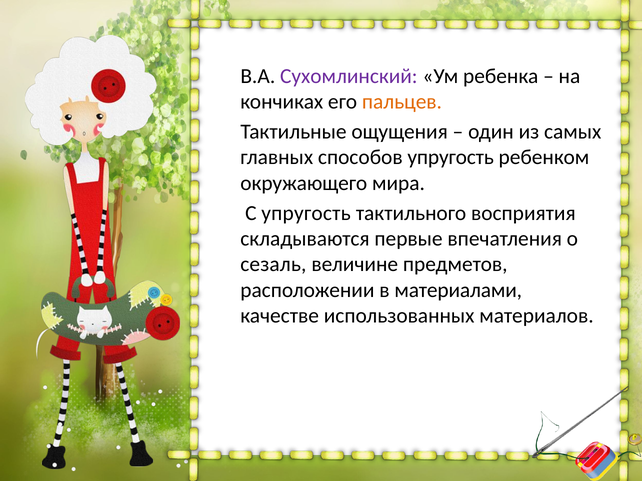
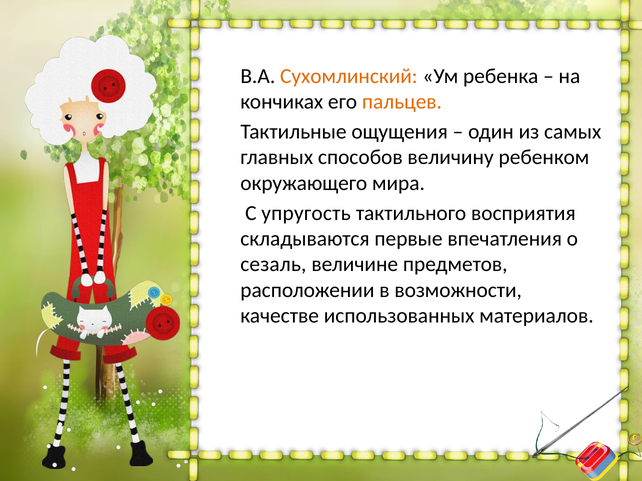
Сухомлинский colour: purple -> orange (349, 76)
способов упругость: упругость -> величину (451, 158)
материалами: материалами -> возможности (458, 290)
